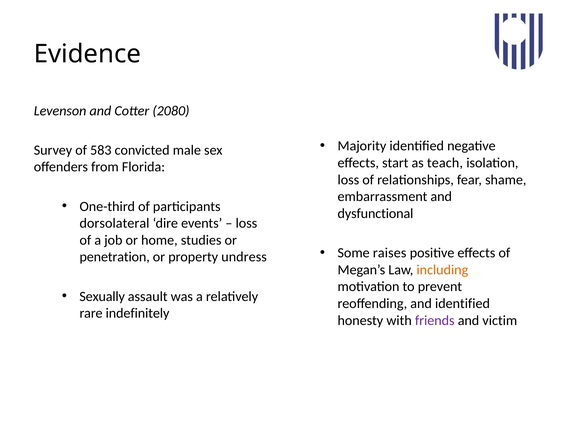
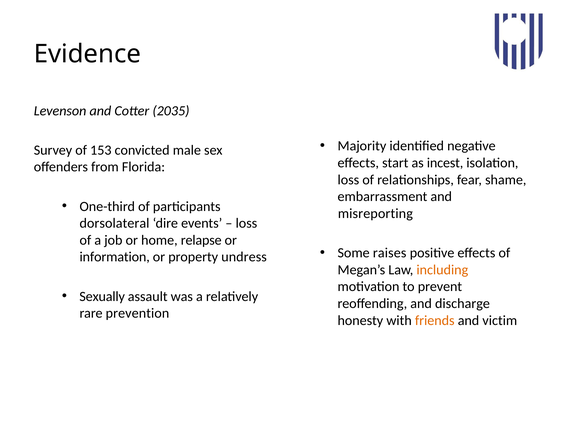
2080: 2080 -> 2035 (171, 111)
583: 583 -> 153 (101, 150)
teach: teach -> incest (445, 163)
dysfunctional: dysfunctional -> misreporting (375, 214)
studies: studies -> relapse (201, 240)
penetration: penetration -> information (115, 257)
and identified: identified -> discharge (462, 304)
indefinitely: indefinitely -> prevention (137, 313)
friends colour: purple -> orange (435, 321)
